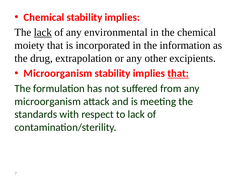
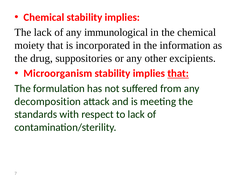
lack underline: present -> none (43, 32)
environmental: environmental -> immunological (116, 32)
extrapolation: extrapolation -> suppositories (84, 58)
microorganism: microorganism -> decomposition (48, 101)
